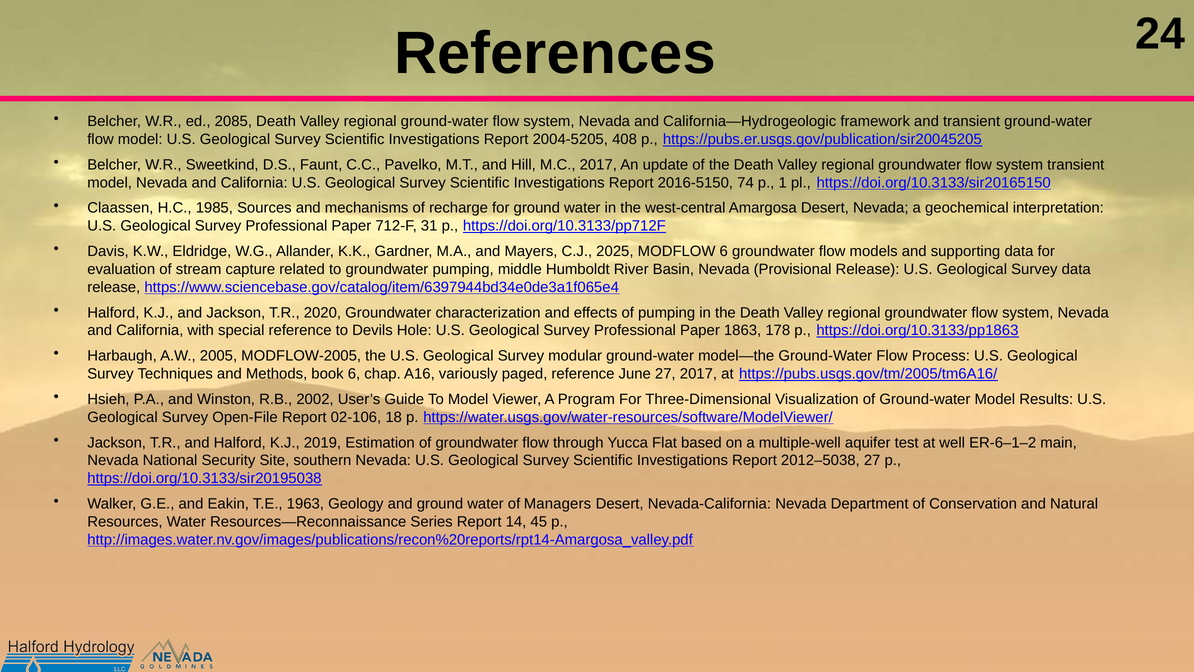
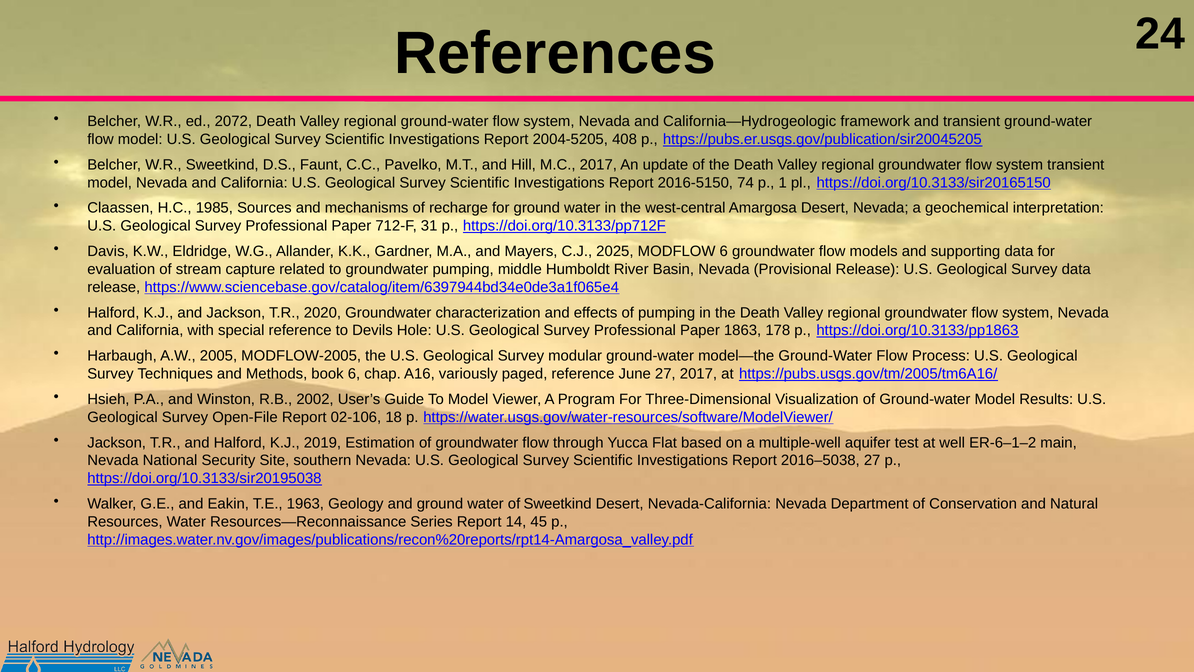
2085: 2085 -> 2072 (233, 121)
2012–5038: 2012–5038 -> 2016–5038 (820, 460)
of Managers: Managers -> Sweetkind (558, 504)
